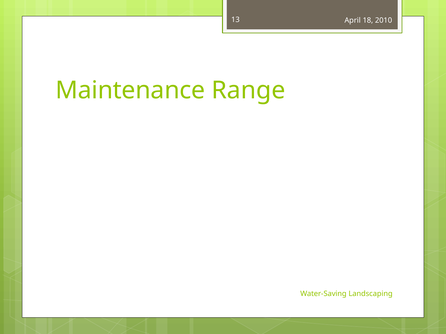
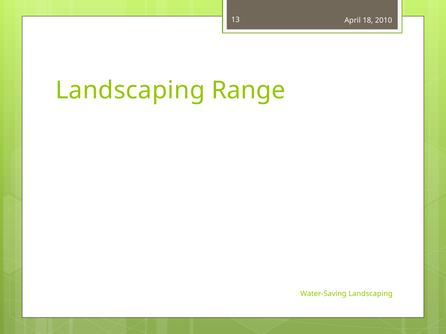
Maintenance: Maintenance -> Landscaping (130, 91)
